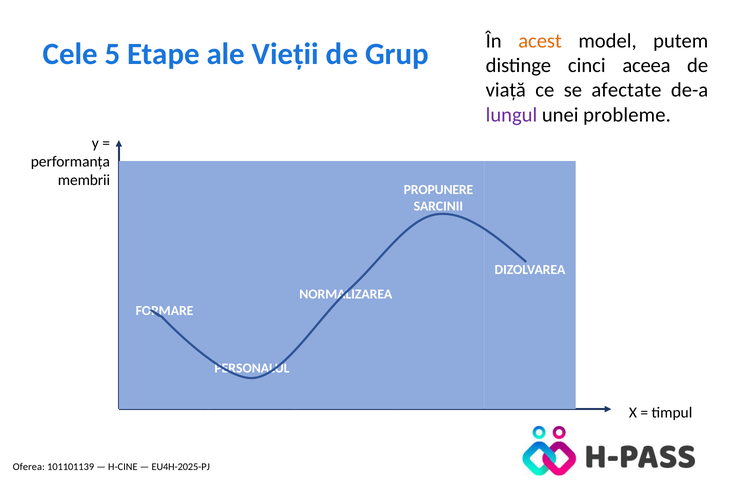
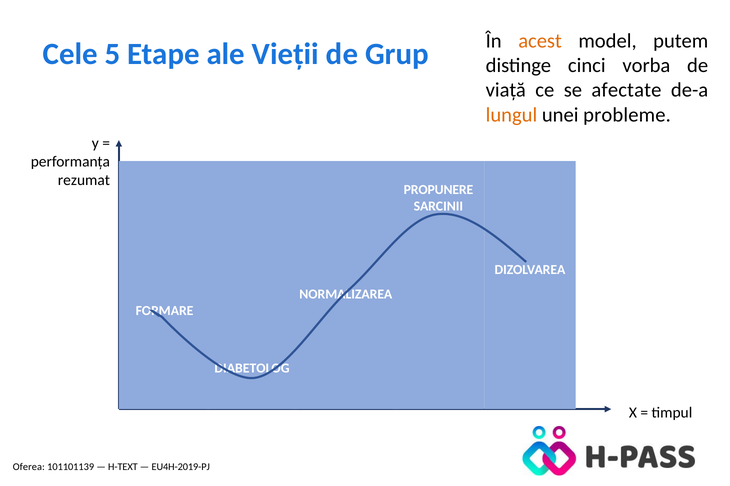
aceea: aceea -> vorba (646, 66)
lungul colour: purple -> orange (511, 115)
membrii: membrii -> rezumat (84, 181)
PERSONALUL: PERSONALUL -> DIABETOLOG (252, 369)
H-CINE: H-CINE -> H-TEXT (123, 468)
EU4H-2025-PJ: EU4H-2025-PJ -> EU4H-2019-PJ (181, 468)
